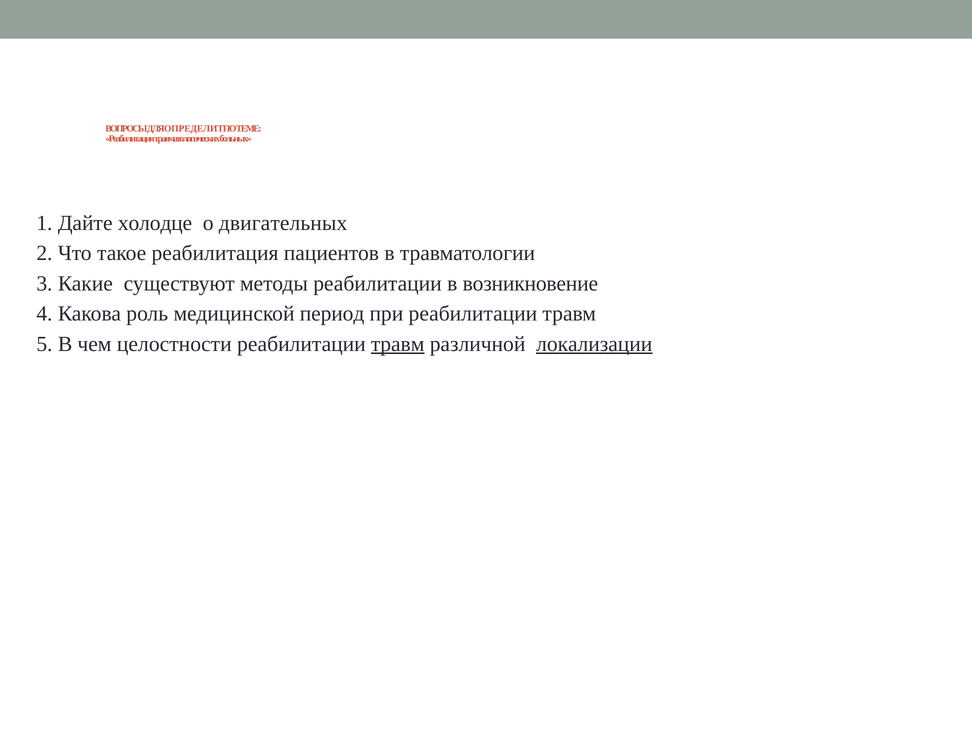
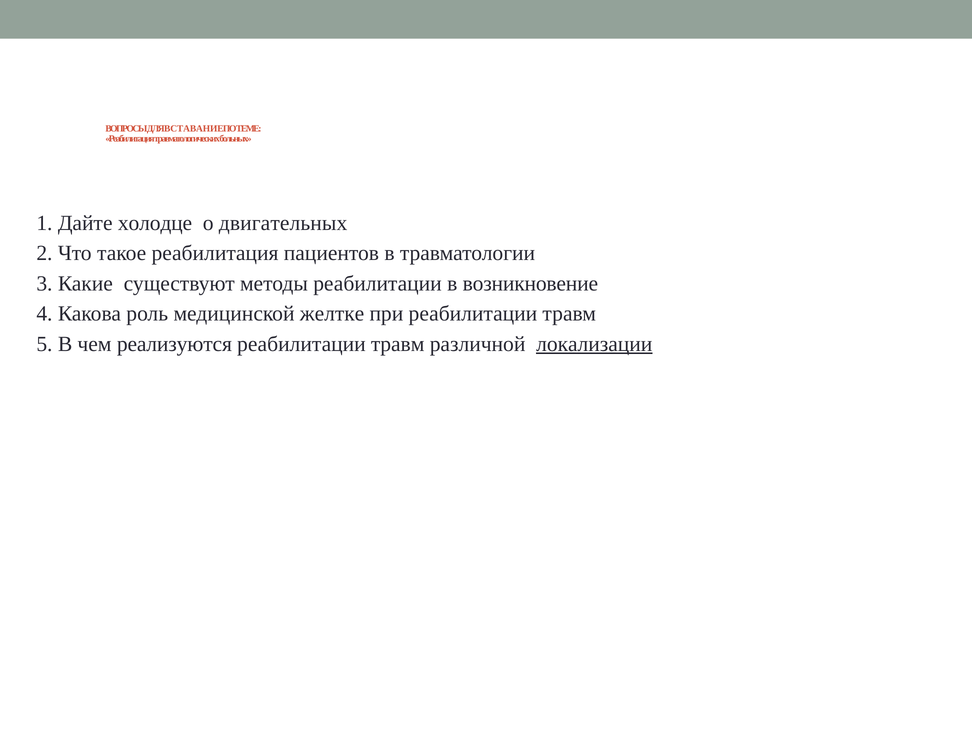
ОПРЕДЕЛИТ: ОПРЕДЕЛИТ -> ВСТАВАНИЕ (194, 129)
период: период -> желтке (332, 314)
целостности: целостности -> реализуются (174, 344)
травм underline: present -> none (398, 344)
